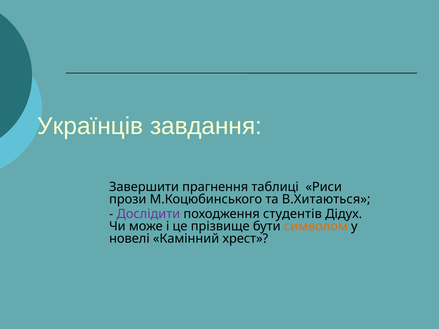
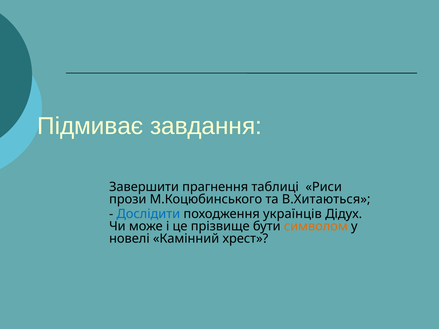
Українців: Українців -> Підмиває (90, 126)
Дослідити colour: purple -> blue (148, 214)
студентів: студентів -> українців (292, 214)
